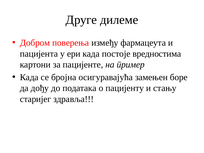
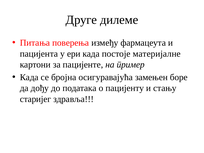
Добром: Добром -> Питања (35, 43)
вредностима: вредностима -> материјалне (157, 54)
